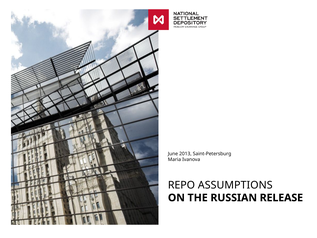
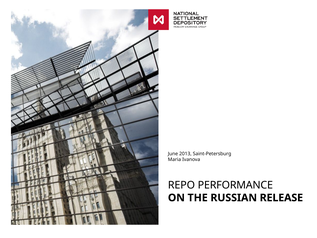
ASSUMPTIONS: ASSUMPTIONS -> PERFORMANCE (235, 185)
